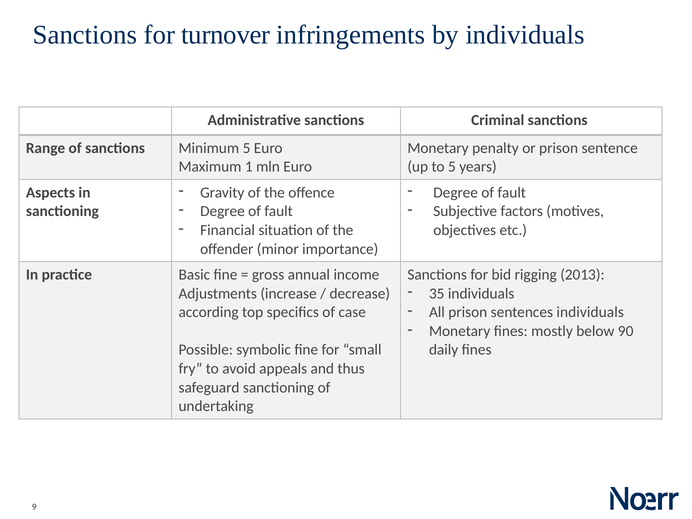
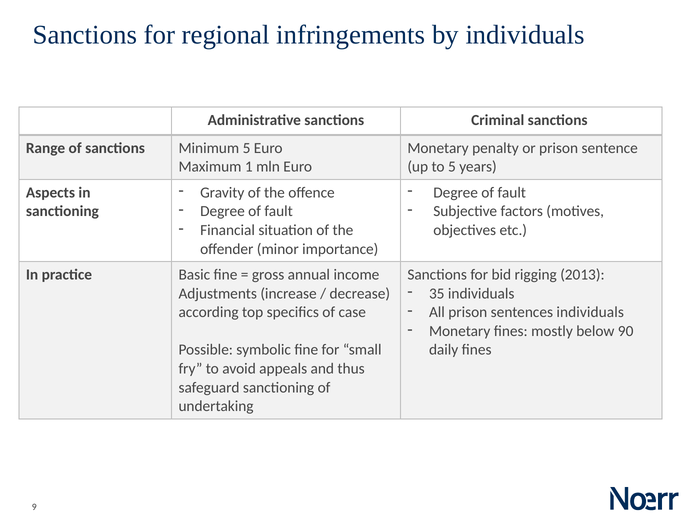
turnover: turnover -> regional (226, 35)
